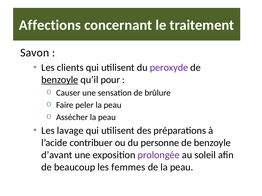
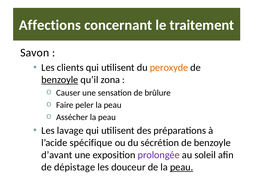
peroxyde colour: purple -> orange (169, 68)
pour: pour -> zona (110, 80)
contribuer: contribuer -> spécifique (91, 143)
personne: personne -> sécrétion (160, 143)
beaucoup: beaucoup -> dépistage (75, 168)
femmes: femmes -> douceur (128, 168)
peau underline: none -> present (182, 168)
